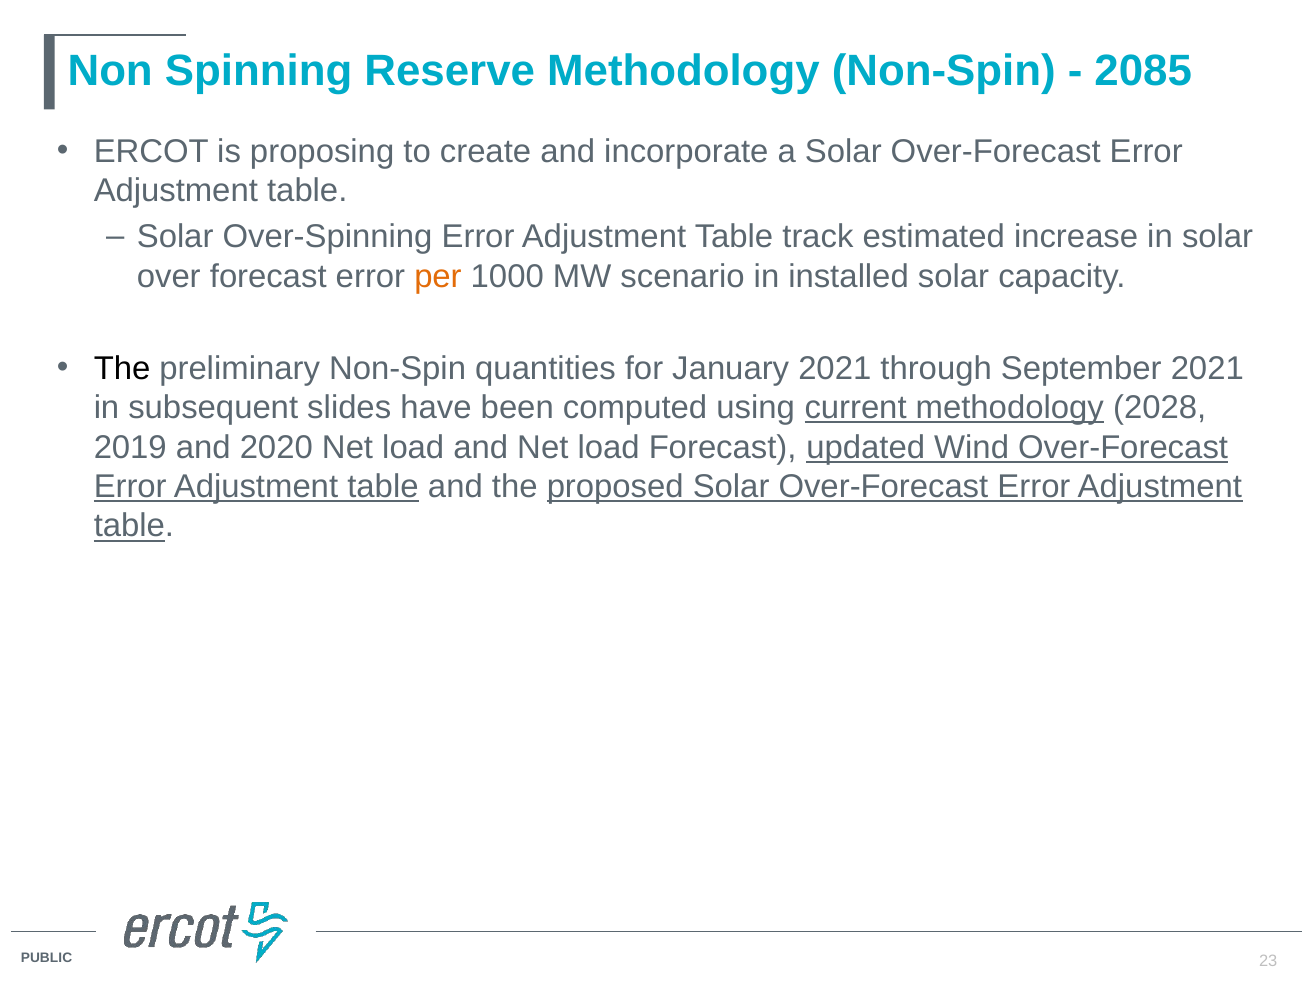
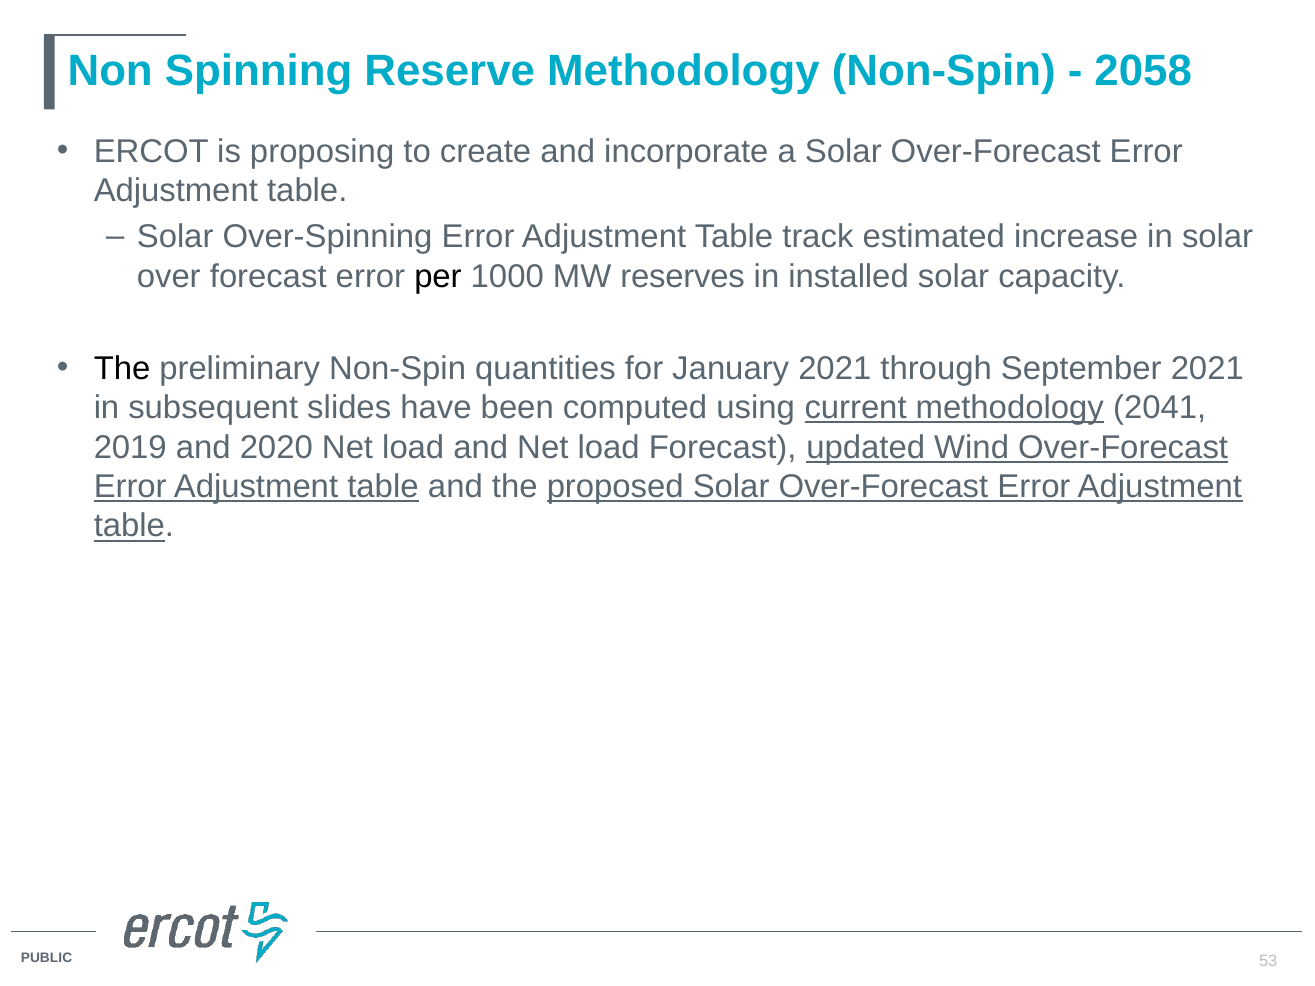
2085: 2085 -> 2058 (1143, 71)
per colour: orange -> black (438, 276)
scenario: scenario -> reserves (683, 276)
2028: 2028 -> 2041 (1160, 408)
23: 23 -> 53 (1268, 961)
